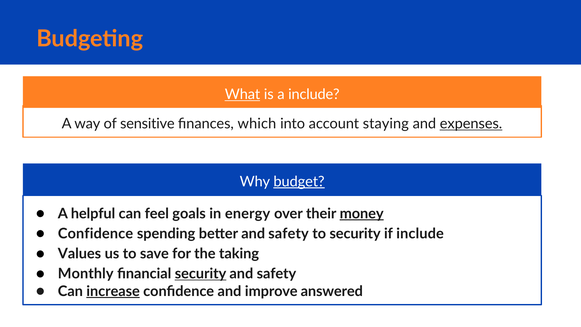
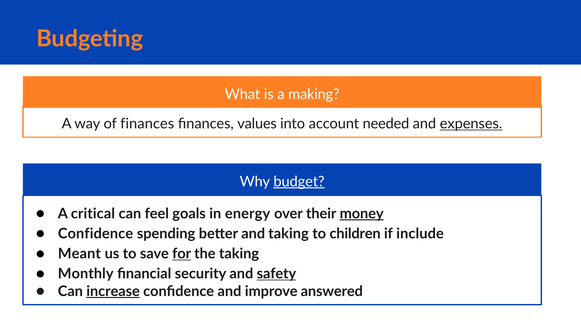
What underline: present -> none (242, 94)
a include: include -> making (314, 94)
of sensitive: sensitive -> finances (147, 124)
which: which -> values (257, 124)
staying: staying -> needed (386, 124)
helpful: helpful -> critical (93, 214)
better and safety: safety -> taking (289, 234)
to security: security -> children (355, 234)
Values: Values -> Meant (79, 254)
for underline: none -> present (182, 254)
security underline: present -> none (201, 274)
safety underline: none -> present (276, 274)
